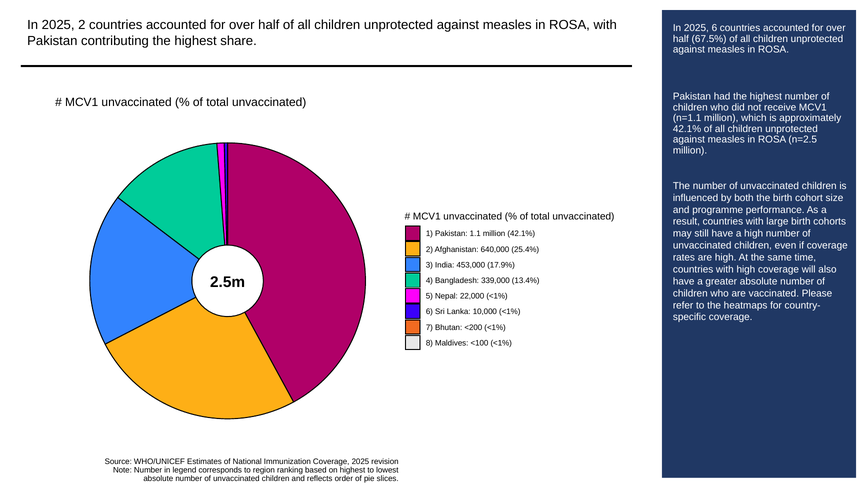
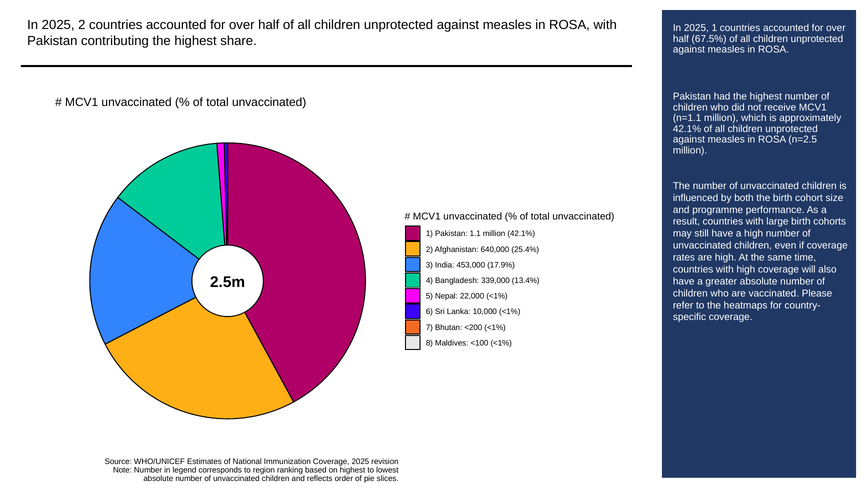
2025 6: 6 -> 1 (714, 28)
